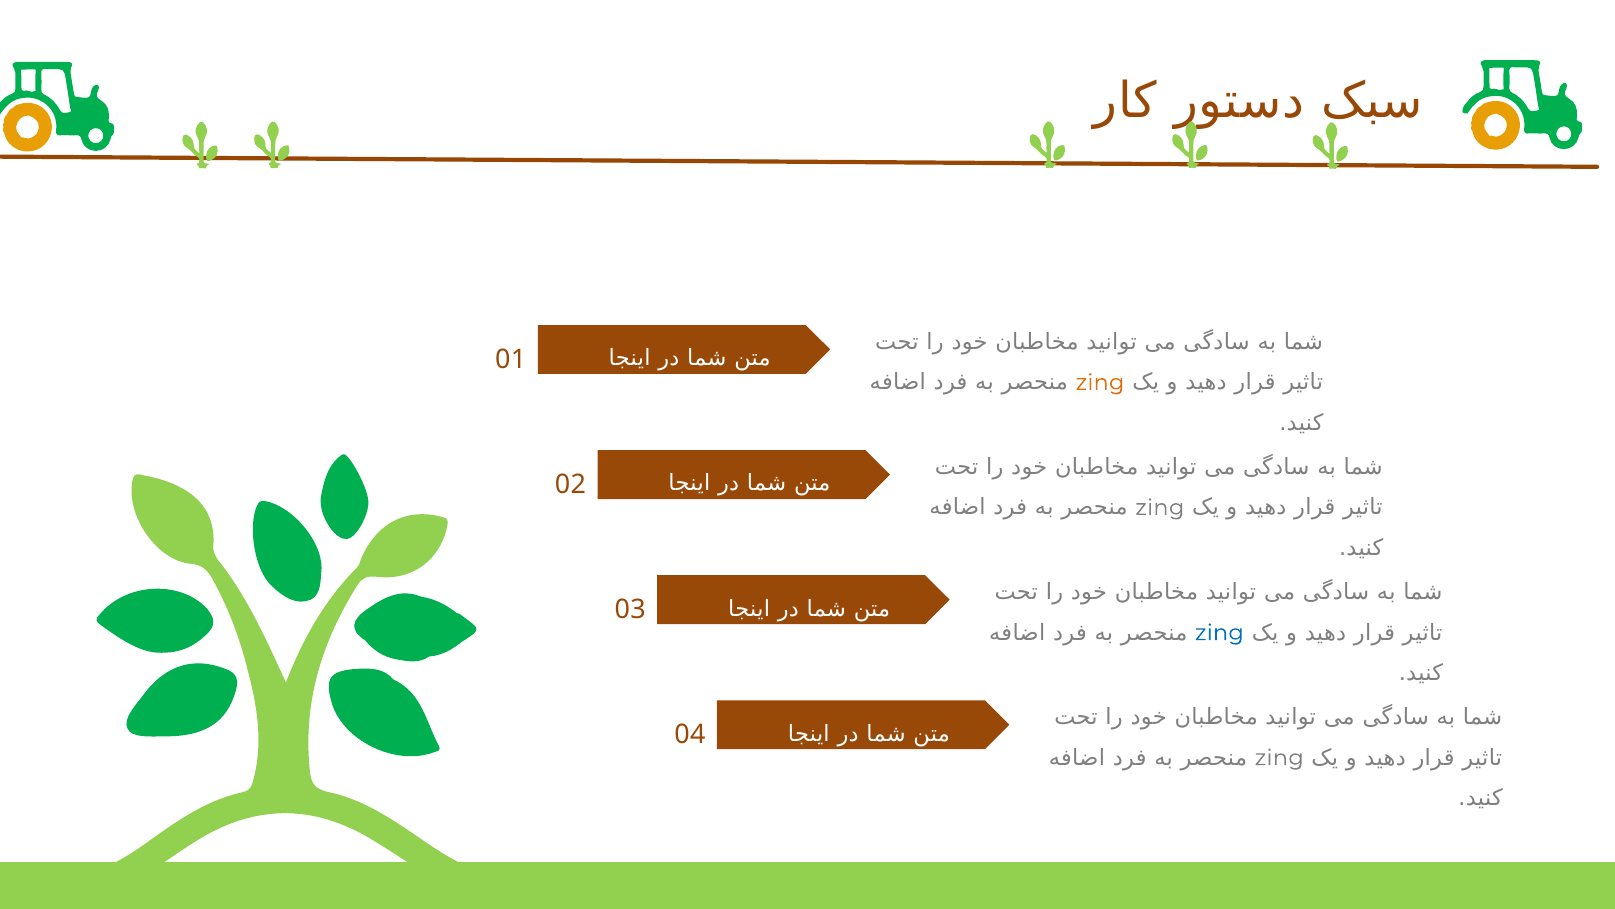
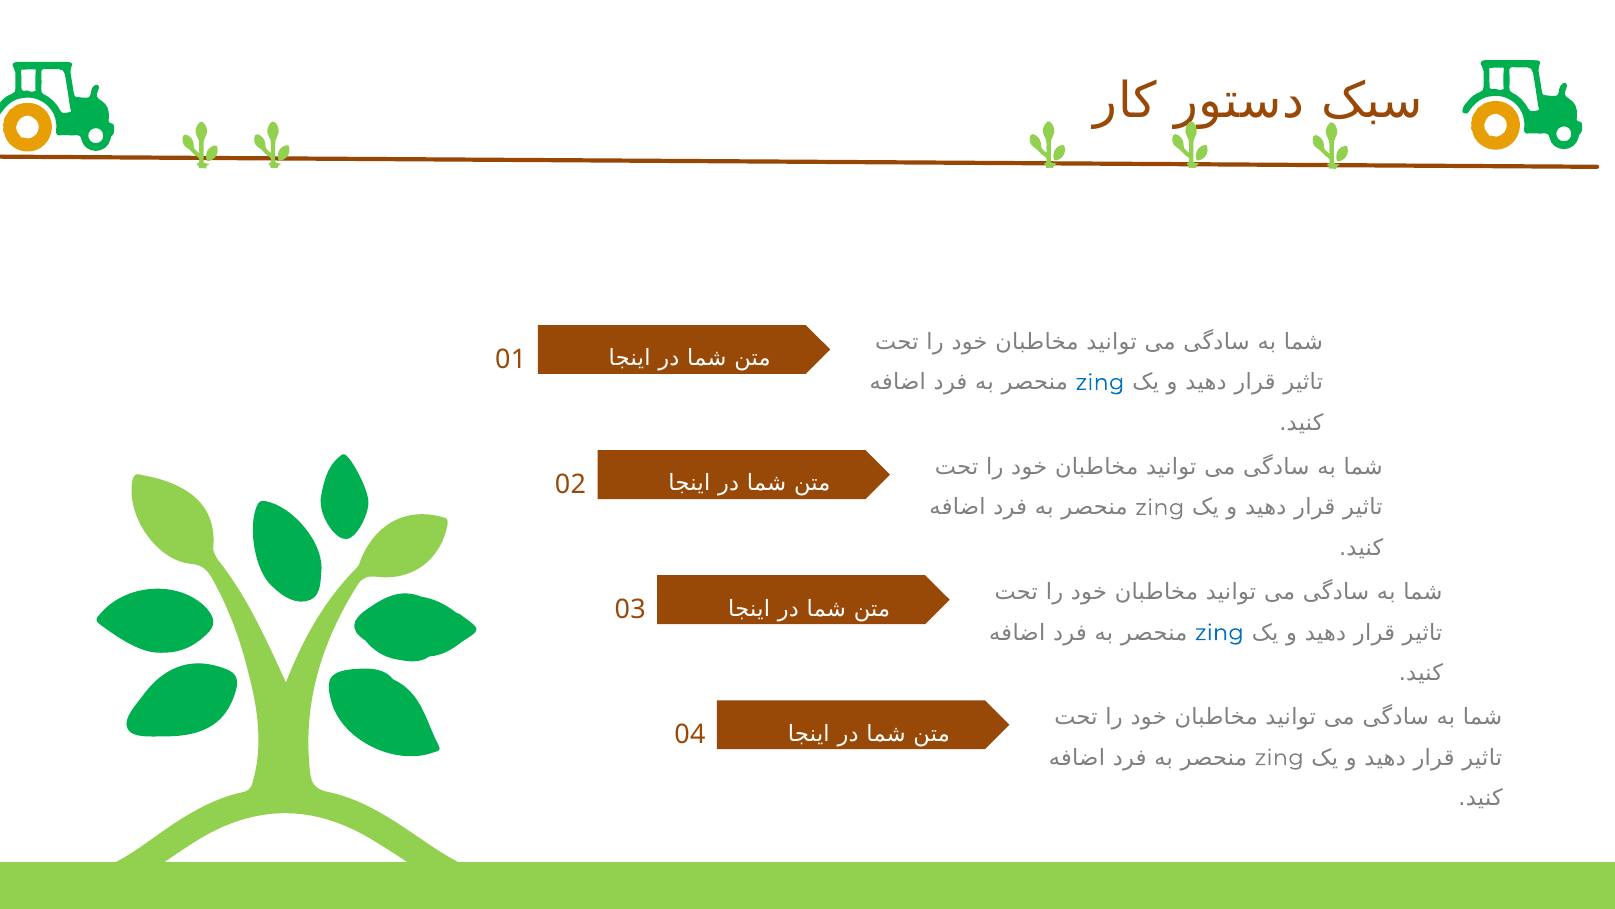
zing colour: orange -> blue (1100, 382)
